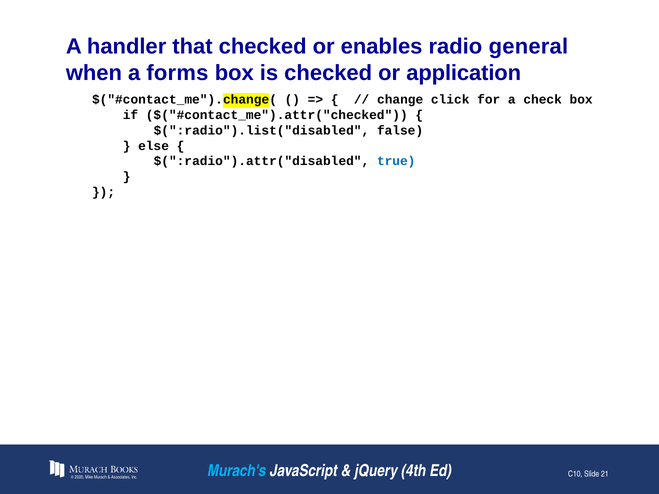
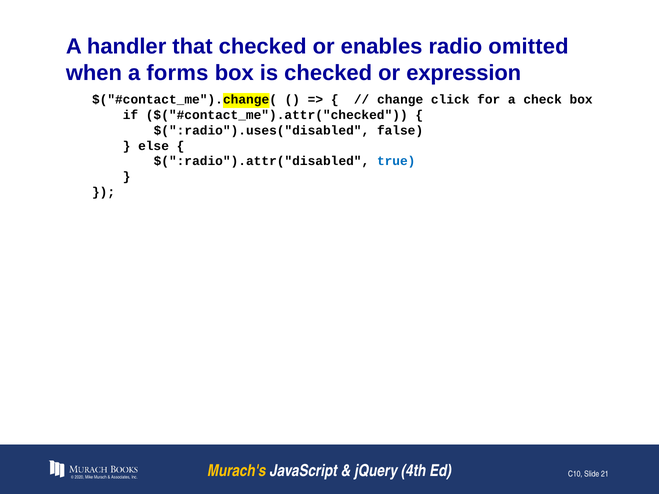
general: general -> omitted (528, 47)
application: application -> expression (464, 73)
$(":radio").list("disabled: $(":radio").list("disabled -> $(":radio").uses("disabled (261, 131)
Murach's colour: light blue -> yellow (237, 471)
